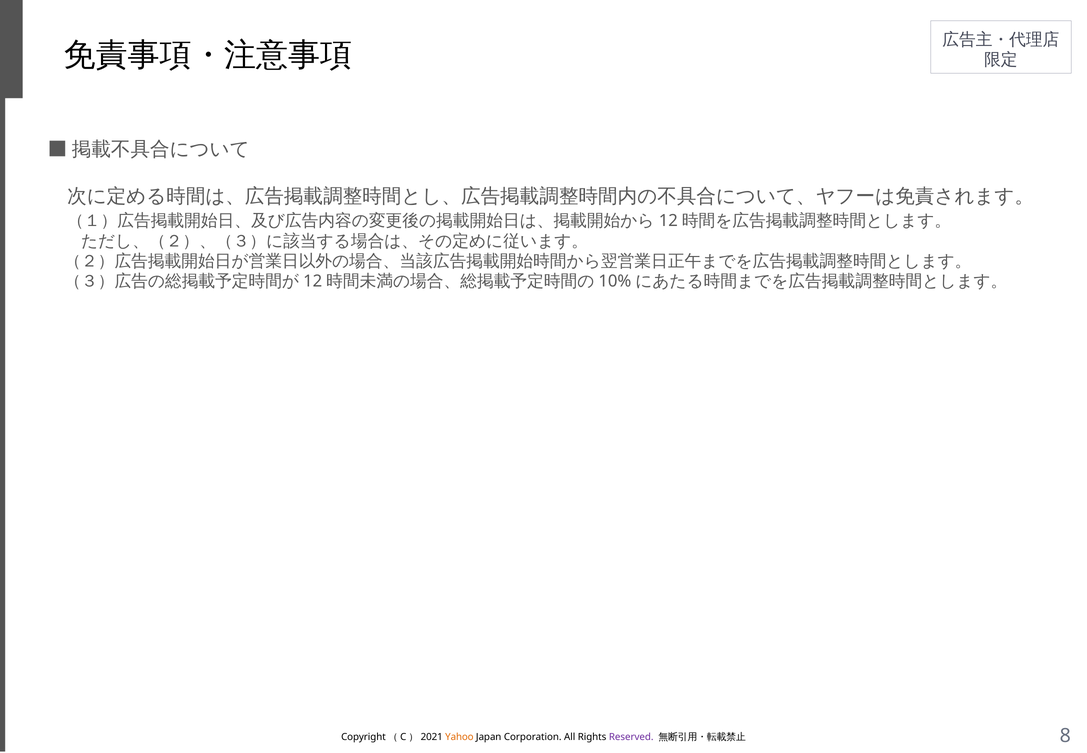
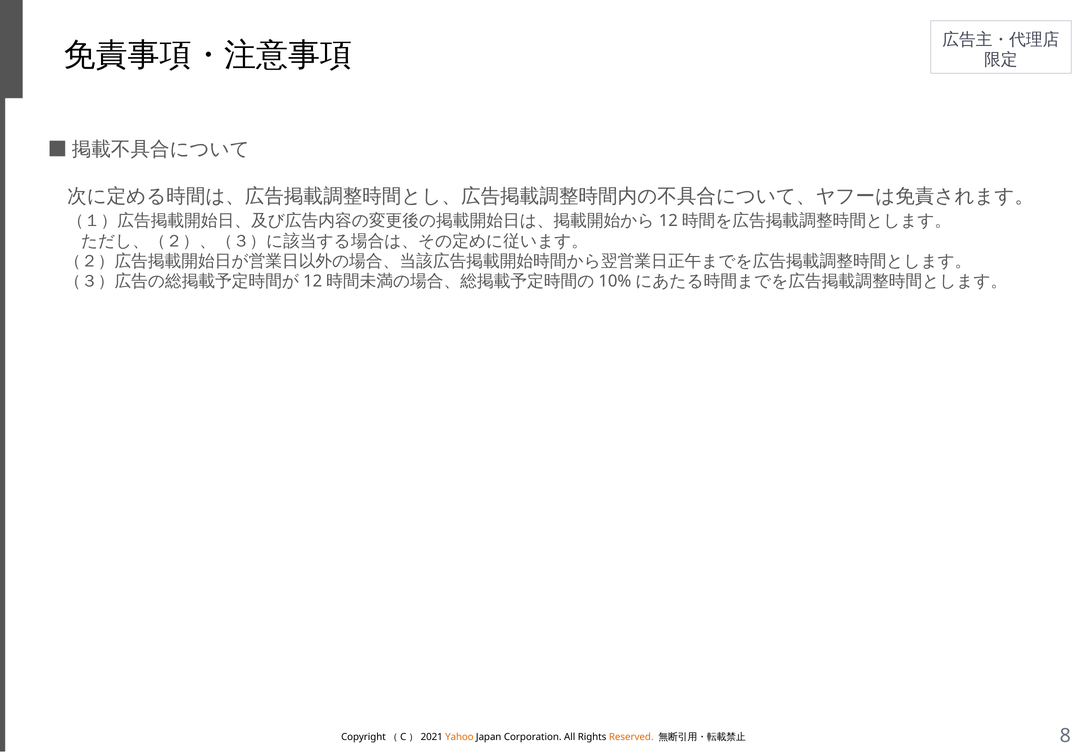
Reserved colour: purple -> orange (631, 737)
